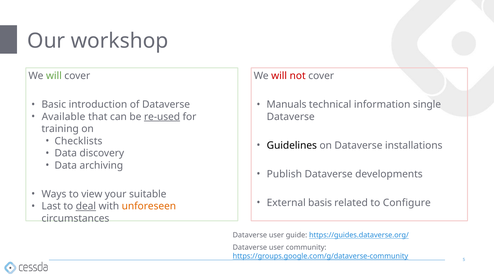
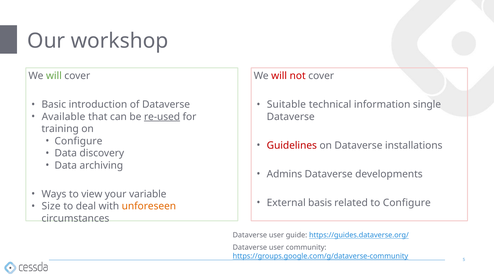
Manuals: Manuals -> Suitable (286, 104)
Checklists: Checklists -> Configure (78, 141)
Guidelines colour: black -> red (292, 145)
Publish: Publish -> Admins (284, 174)
suitable: suitable -> variable (148, 194)
Last: Last -> Size (51, 206)
deal underline: present -> none (86, 206)
